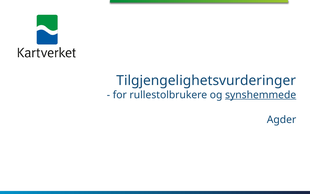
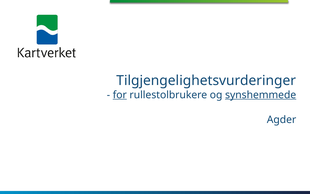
for underline: none -> present (120, 95)
